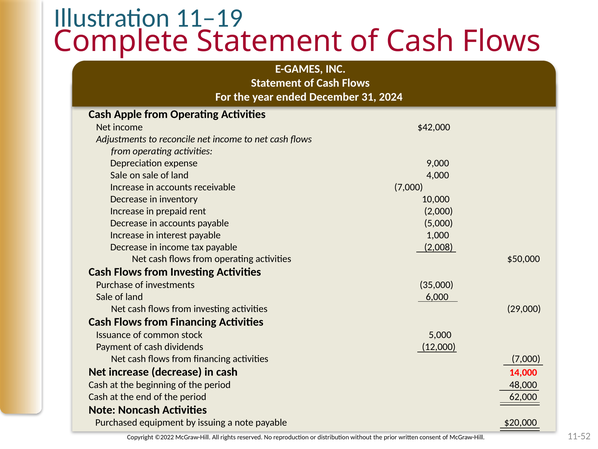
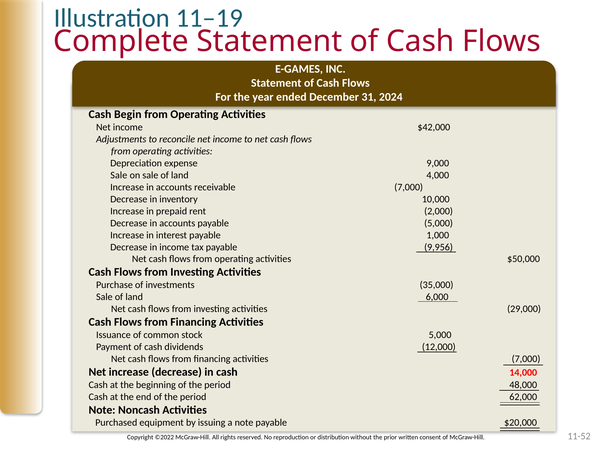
Apple: Apple -> Begin (128, 114)
2,008: 2,008 -> 9,956 (439, 247)
